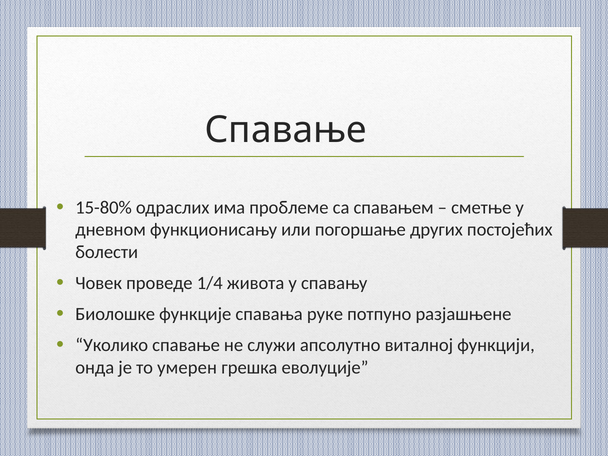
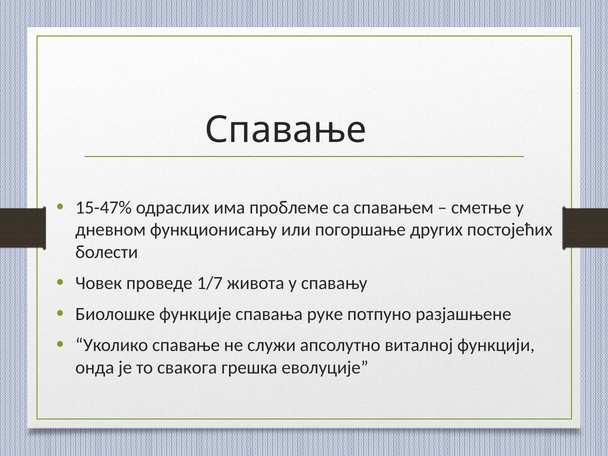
15-80%: 15-80% -> 15-47% (104, 207)
1/4: 1/4 -> 1/7 (210, 283)
умерен: умерен -> свакога (187, 367)
